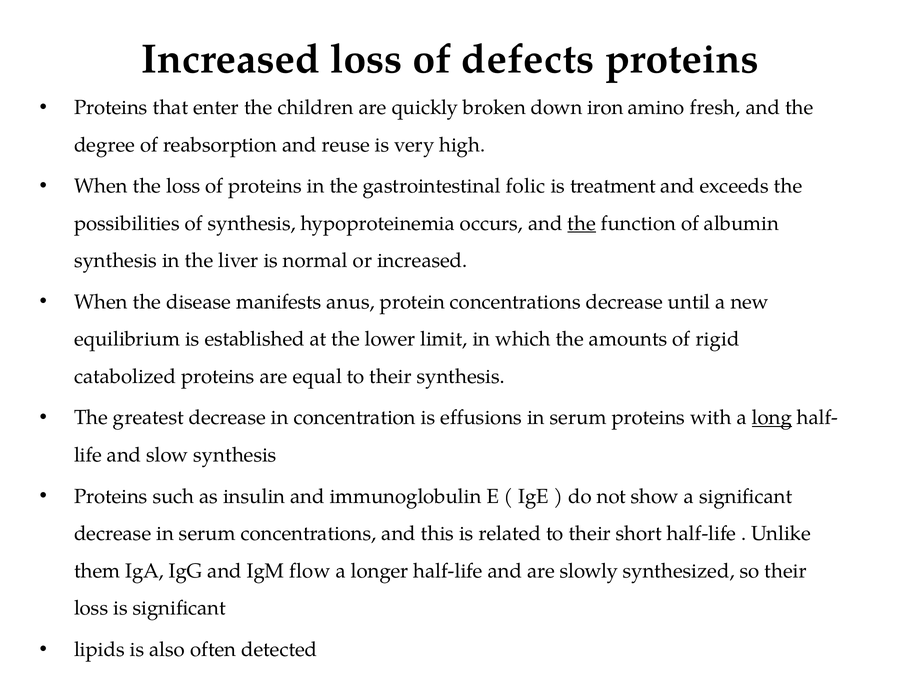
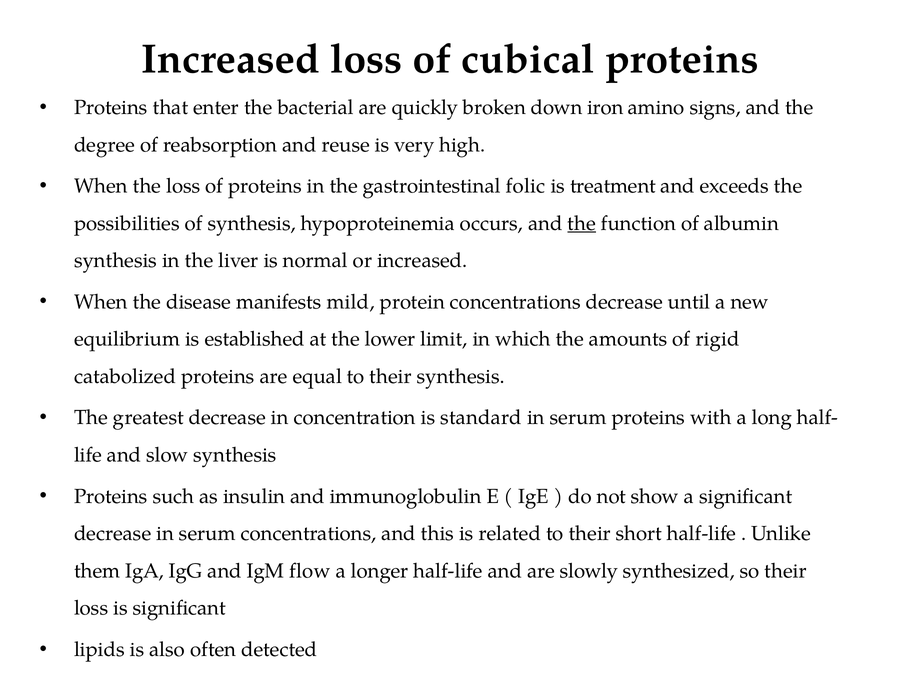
defects: defects -> cubical (528, 59)
children: children -> bacterial (316, 107)
fresh: fresh -> signs (715, 107)
anus: anus -> mild (351, 302)
effusions: effusions -> standard (481, 418)
long underline: present -> none (772, 418)
